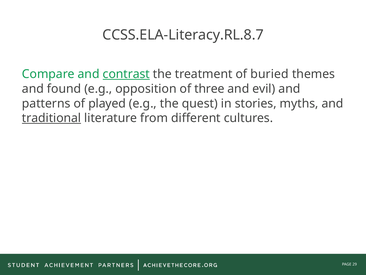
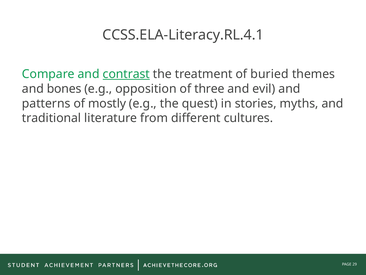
CCSS.ELA-Literacy.RL.8.7: CCSS.ELA-Literacy.RL.8.7 -> CCSS.ELA-Literacy.RL.4.1 (183, 35)
found: found -> bones (64, 89)
played: played -> mostly (107, 103)
traditional underline: present -> none (52, 118)
